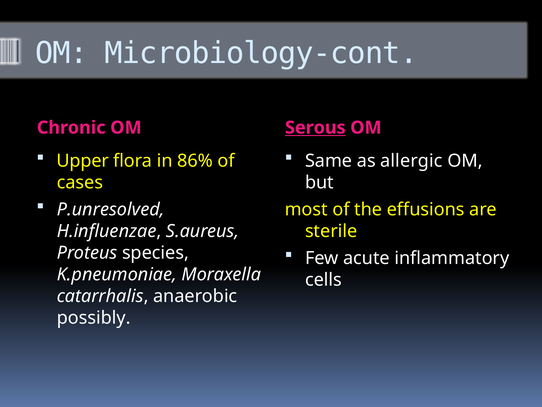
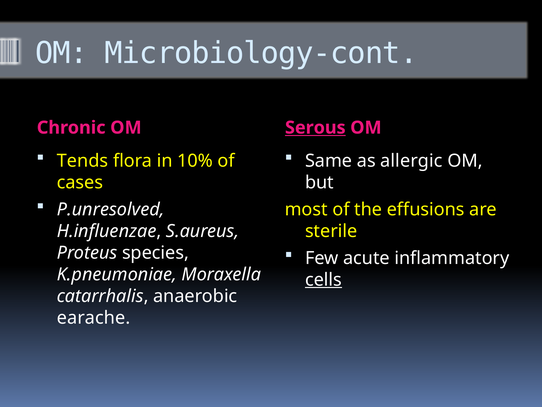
Upper: Upper -> Tends (83, 161)
86%: 86% -> 10% (195, 161)
cells underline: none -> present (323, 279)
possibly: possibly -> earache (94, 318)
